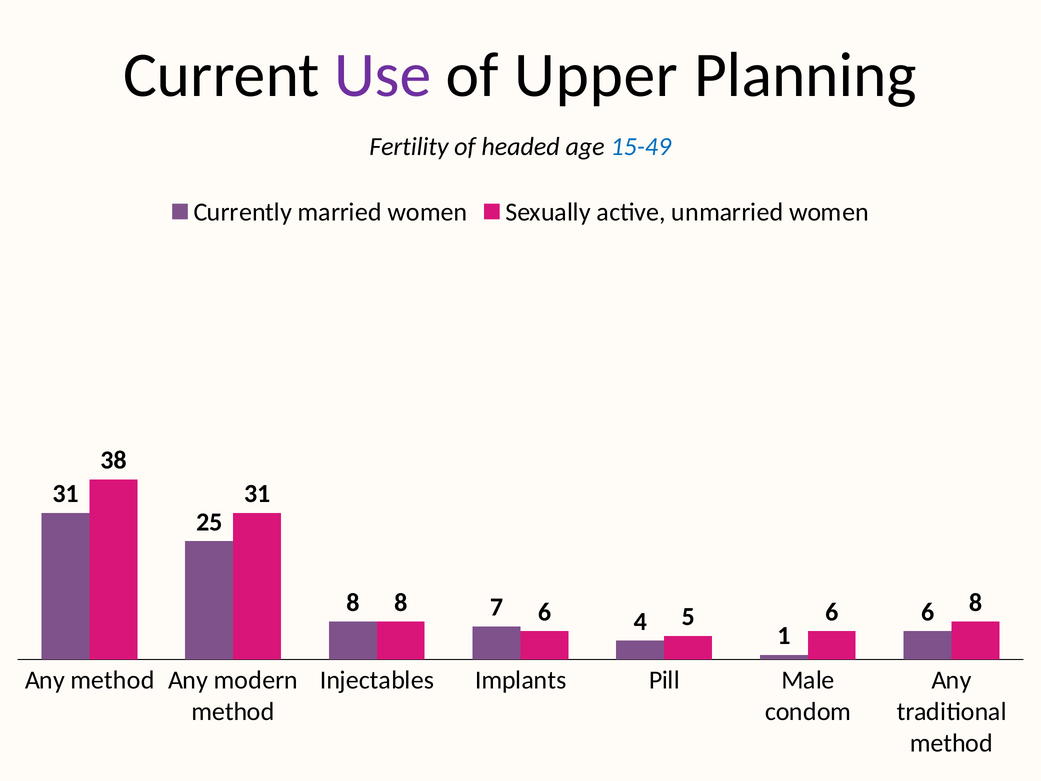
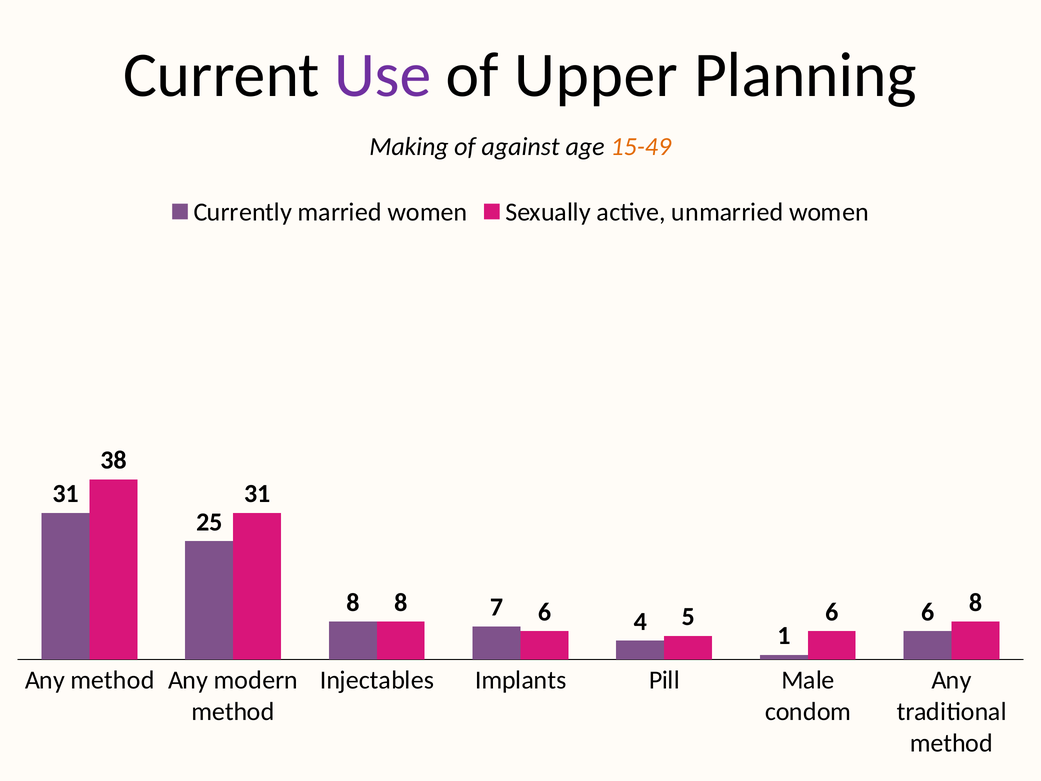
Fertility: Fertility -> Making (409, 146)
headed: headed -> against (521, 146)
15-49 colour: blue -> orange (641, 146)
